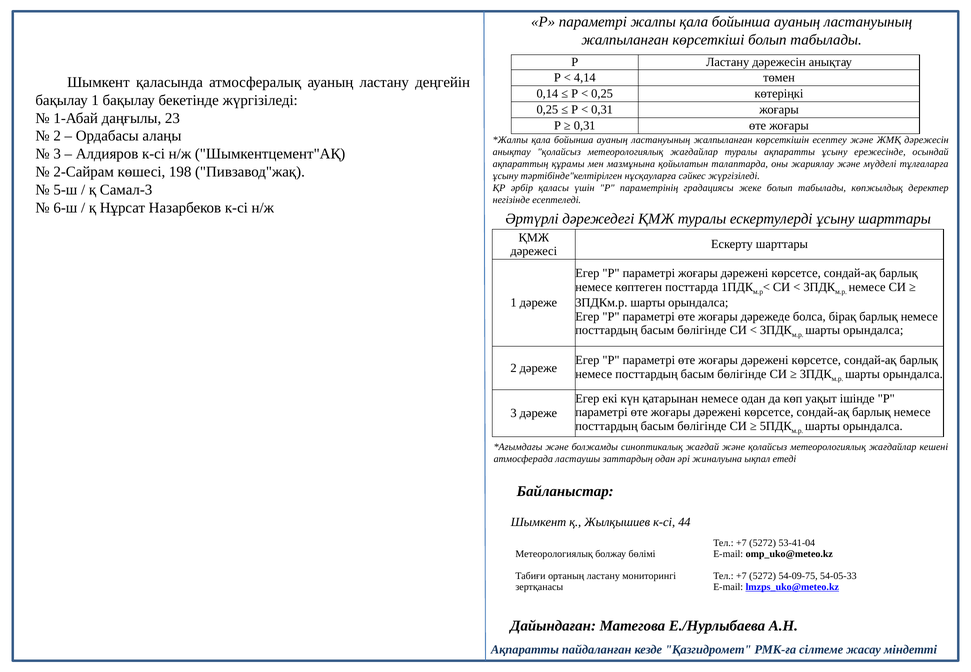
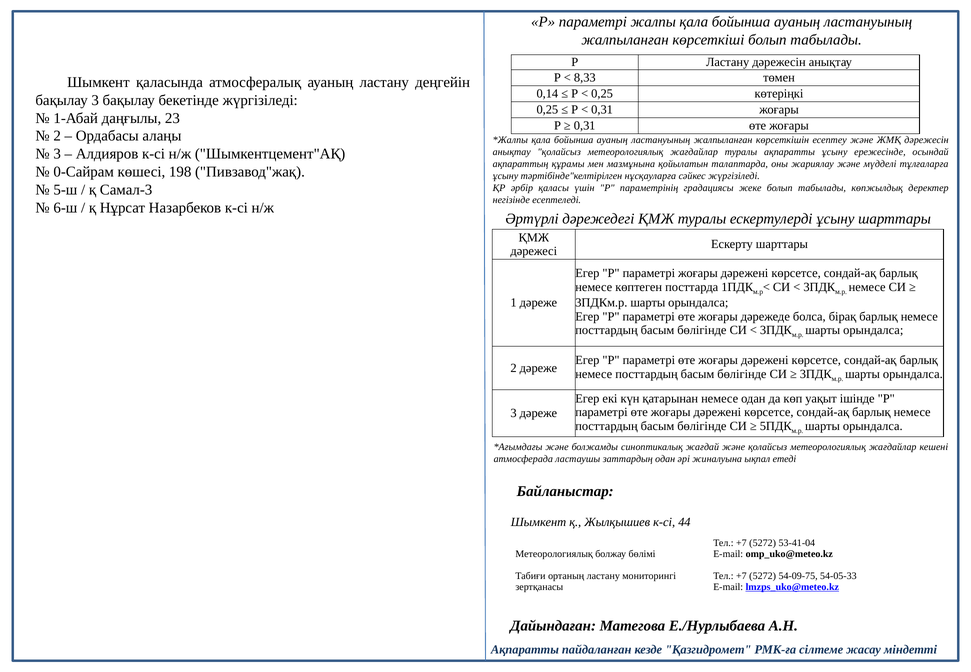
4,14: 4,14 -> 8,33 (585, 78)
бақылау 1: 1 -> 3 (95, 100)
2-Сайрам: 2-Сайрам -> 0-Сайрам (84, 172)
